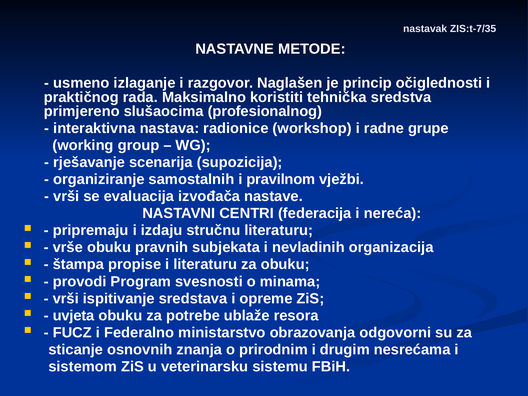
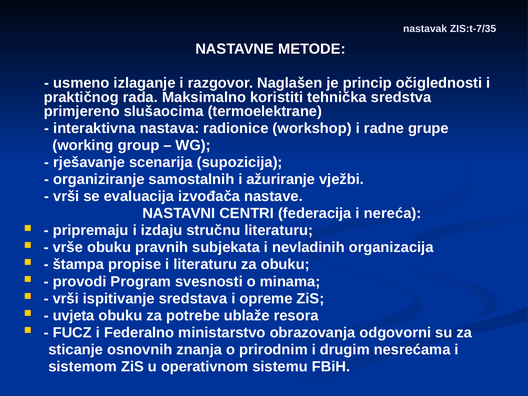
profesionalnog: profesionalnog -> termoelektrane (265, 111)
pravilnom: pravilnom -> ažuriranje (281, 179)
veterinarsku: veterinarsku -> operativnom (205, 367)
